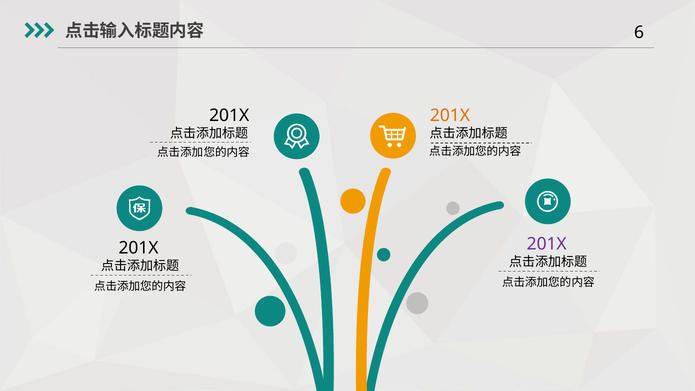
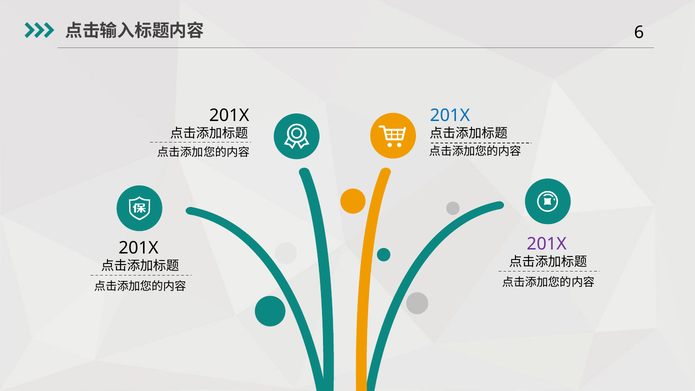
201X colour: orange -> blue (450, 116)
